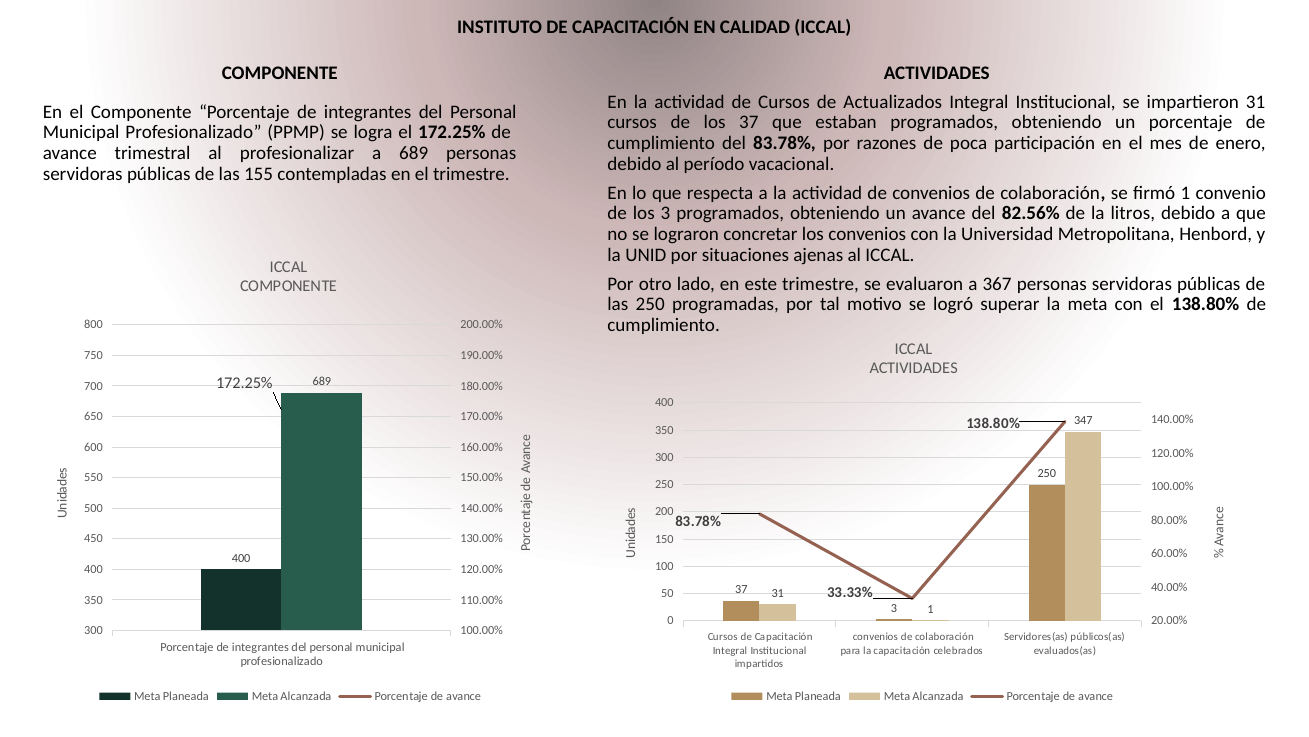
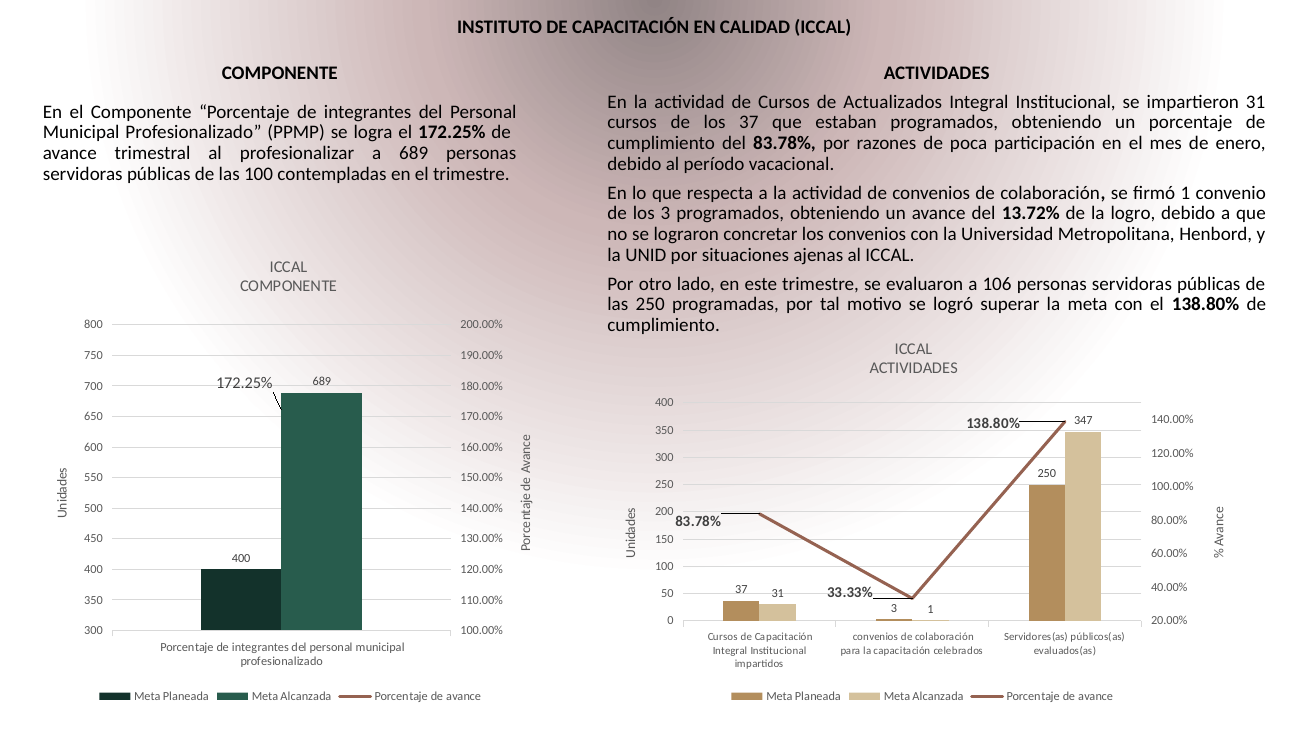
las 155: 155 -> 100 (259, 174)
82.56%: 82.56% -> 13.72% (1031, 213)
litros: litros -> logro (1133, 213)
367: 367 -> 106 (997, 283)
